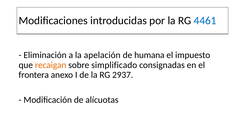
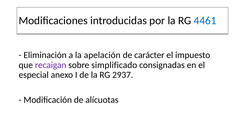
humana: humana -> carácter (149, 55)
recaigan colour: orange -> purple (51, 65)
frontera: frontera -> especial (34, 75)
